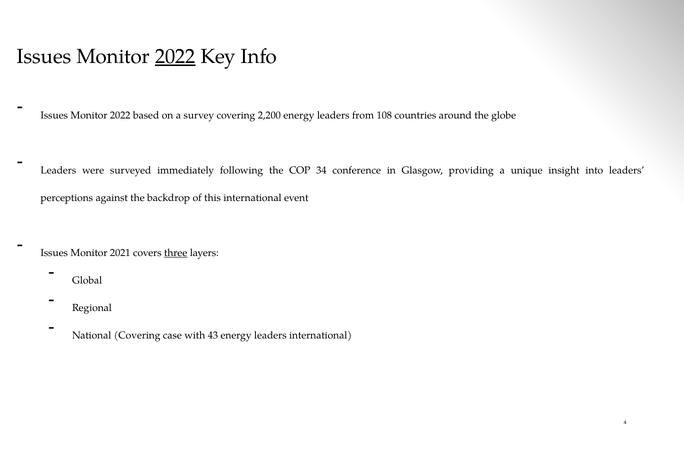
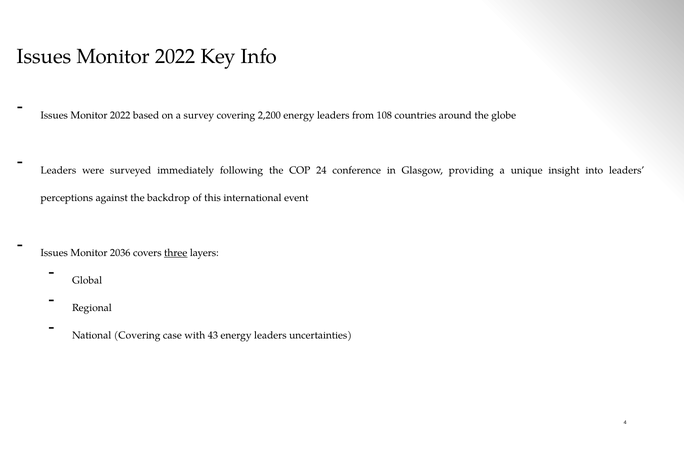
2022 underline: present -> none (175, 56)
34: 34 -> 24 (321, 170)
2021: 2021 -> 2036 (120, 253)
leaders international: international -> uncertainties (321, 335)
